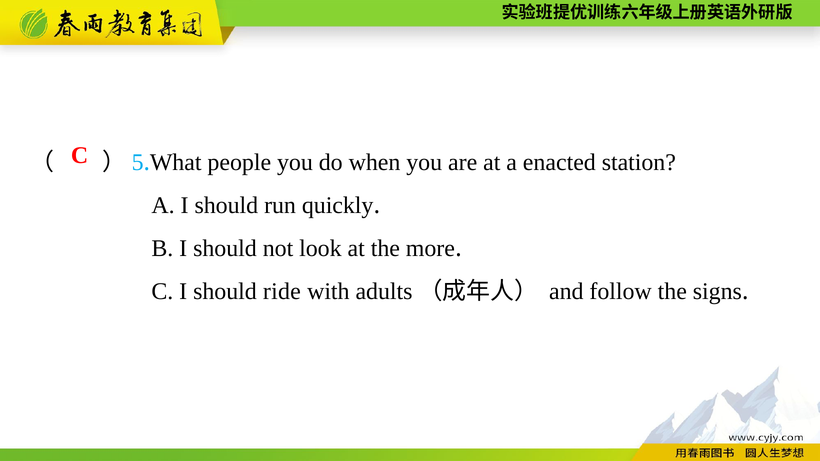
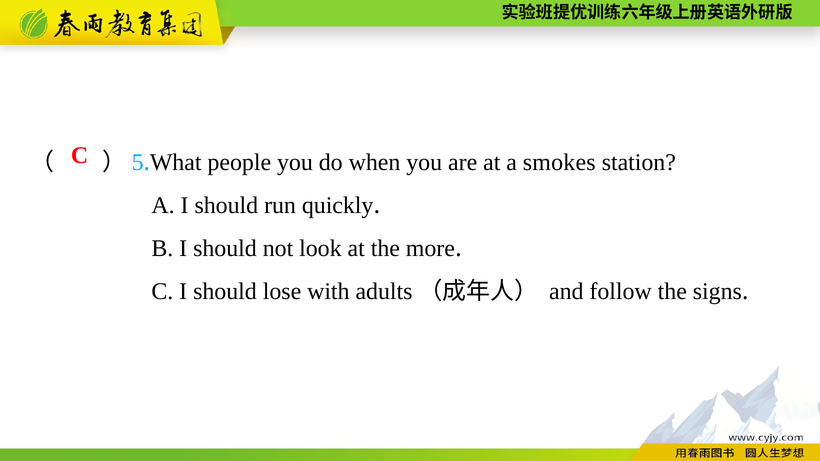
enacted: enacted -> smokes (559, 162)
ride: ride -> lose (282, 292)
